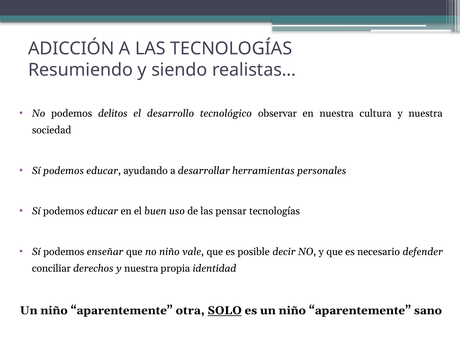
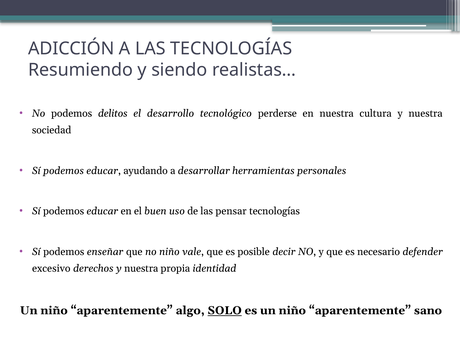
observar: observar -> perderse (277, 114)
conciliar: conciliar -> excesivo (51, 268)
otra: otra -> algo (190, 310)
